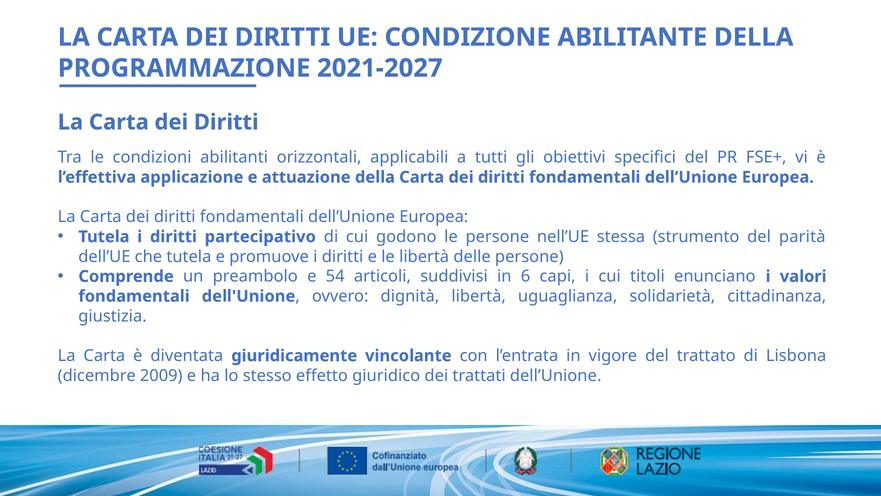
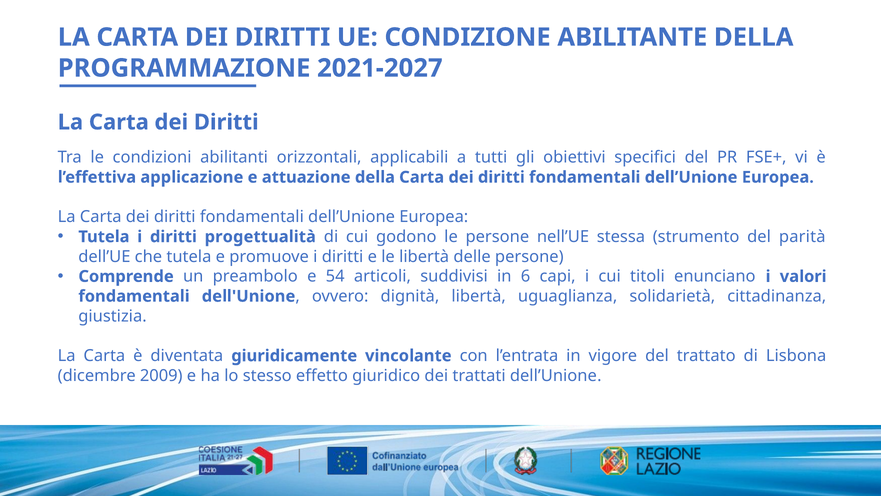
partecipativo: partecipativo -> progettualità (260, 237)
